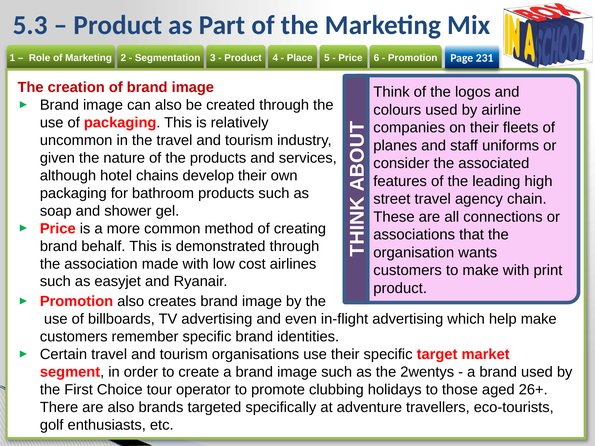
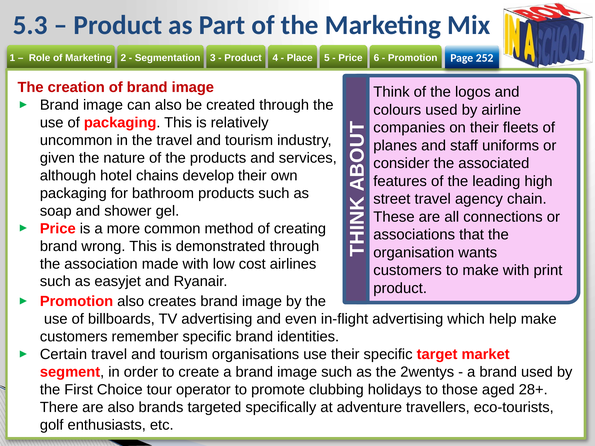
231: 231 -> 252 (485, 58)
behalf: behalf -> wrong (103, 246)
26+: 26+ -> 28+ (533, 390)
